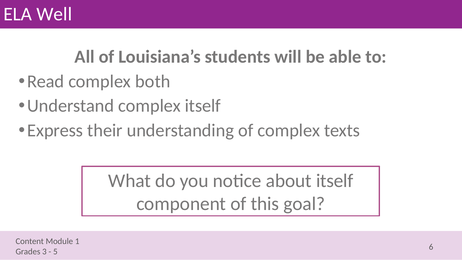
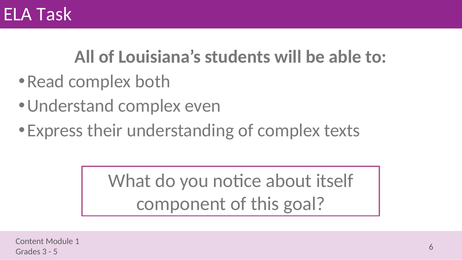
Well: Well -> Task (54, 14)
complex itself: itself -> even (203, 106)
